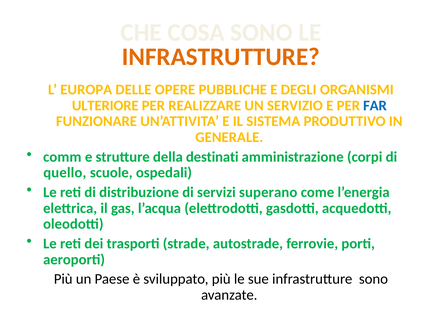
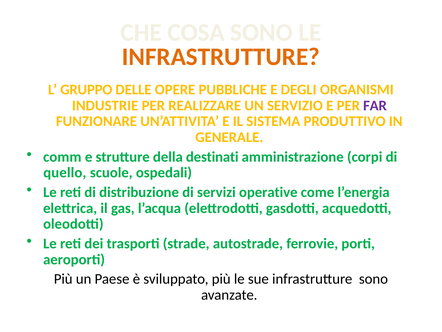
EUROPA: EUROPA -> GRUPPO (86, 89)
ULTERIORE: ULTERIORE -> INDUSTRIE (105, 105)
FAR colour: blue -> purple (375, 105)
superano: superano -> operative (268, 192)
